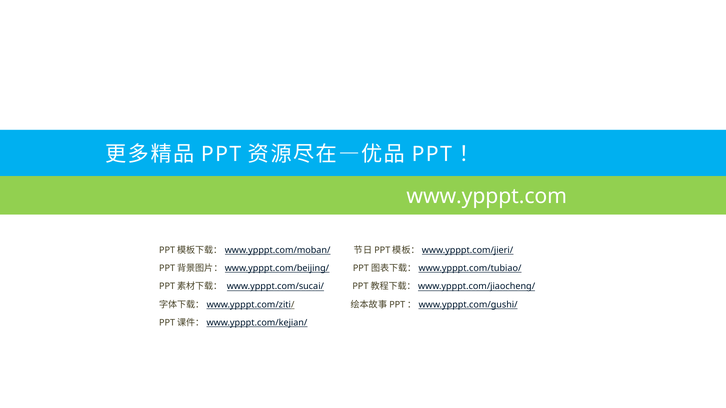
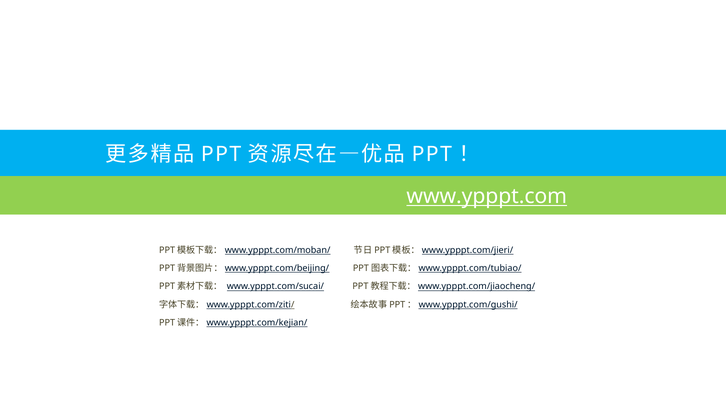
www.ypppt.com underline: none -> present (487, 197)
